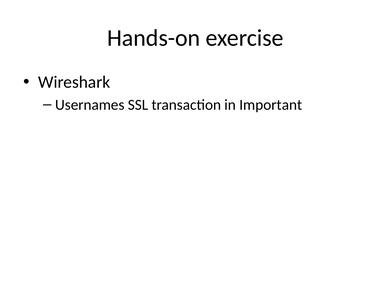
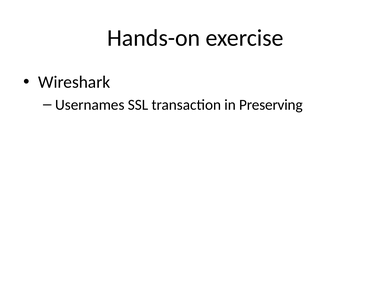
Important: Important -> Preserving (271, 104)
